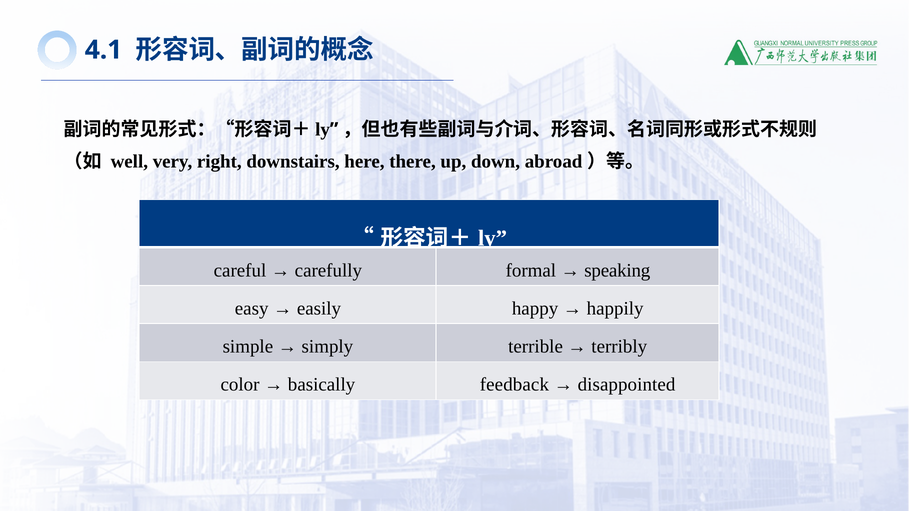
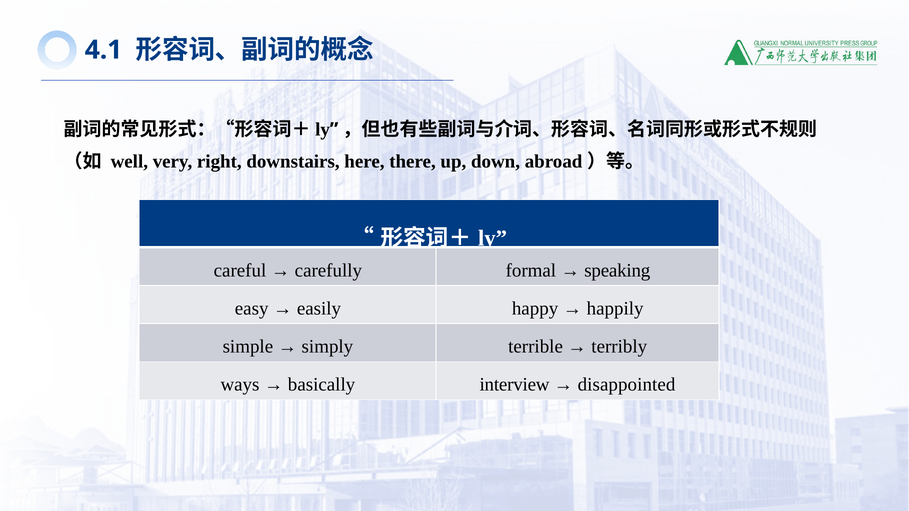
color: color -> ways (240, 385)
feedback: feedback -> interview (515, 385)
